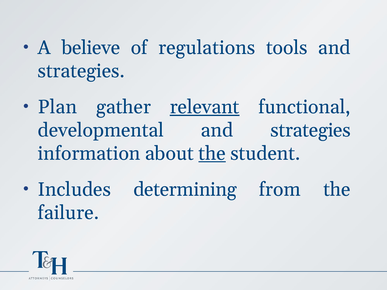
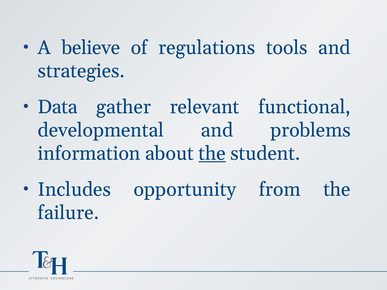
Plan: Plan -> Data (58, 107)
relevant underline: present -> none (205, 107)
developmental and strategies: strategies -> problems (311, 130)
determining: determining -> opportunity (185, 190)
